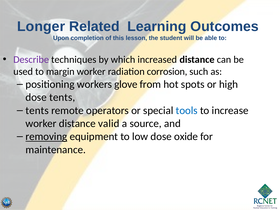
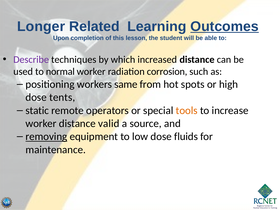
Outcomes underline: none -> present (225, 26)
margin: margin -> normal (60, 72)
glove: glove -> same (126, 84)
tents: tents -> static (37, 110)
tools colour: blue -> orange (187, 110)
oxide: oxide -> fluids (186, 137)
